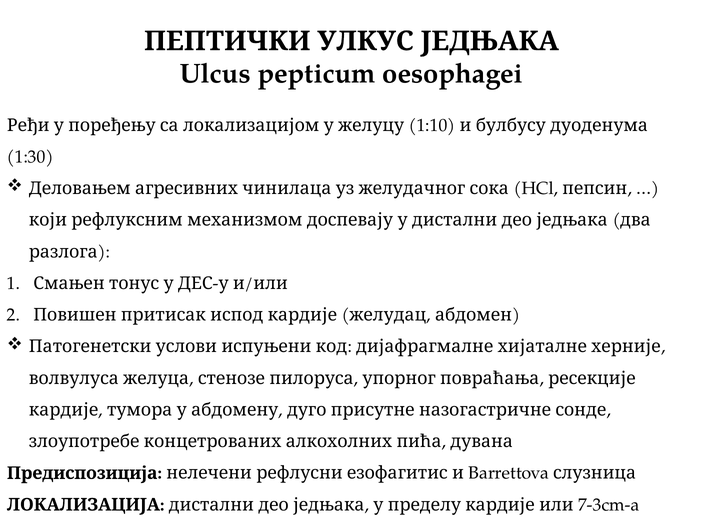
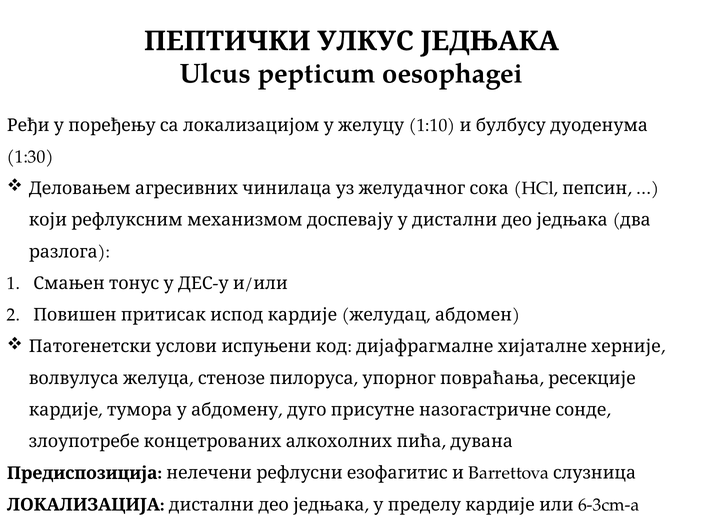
7-3cm-a: 7-3cm-a -> 6-3cm-a (609, 505)
